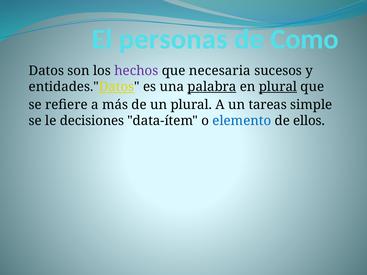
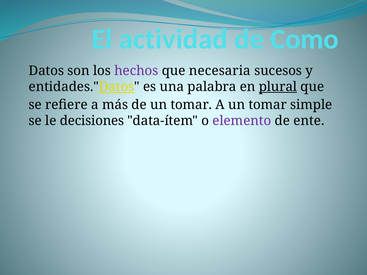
personas: personas -> actividad (173, 39)
palabra underline: present -> none (212, 87)
de un plural: plural -> tomar (191, 105)
A un tareas: tareas -> tomar (268, 105)
elemento colour: blue -> purple (242, 121)
ellos: ellos -> ente (309, 121)
